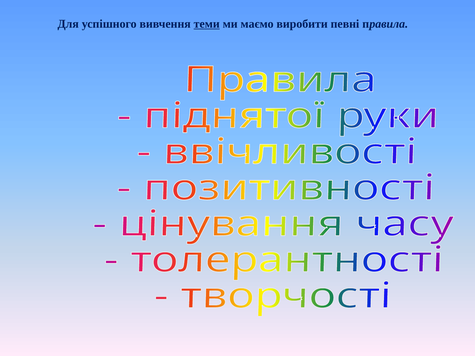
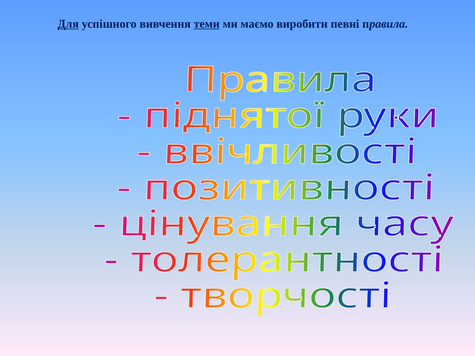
Для underline: none -> present (68, 24)
